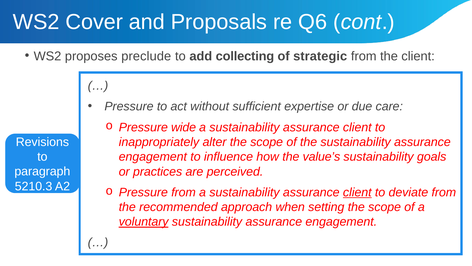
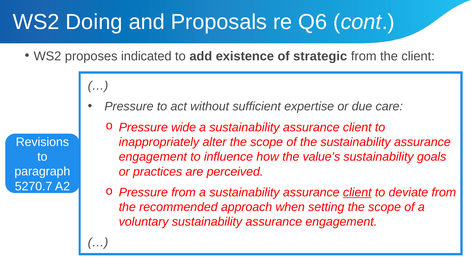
Cover: Cover -> Doing (94, 22)
preclude: preclude -> indicated (146, 56)
collecting: collecting -> existence (245, 56)
5210.3: 5210.3 -> 5270.7 (34, 186)
voluntary underline: present -> none (144, 221)
